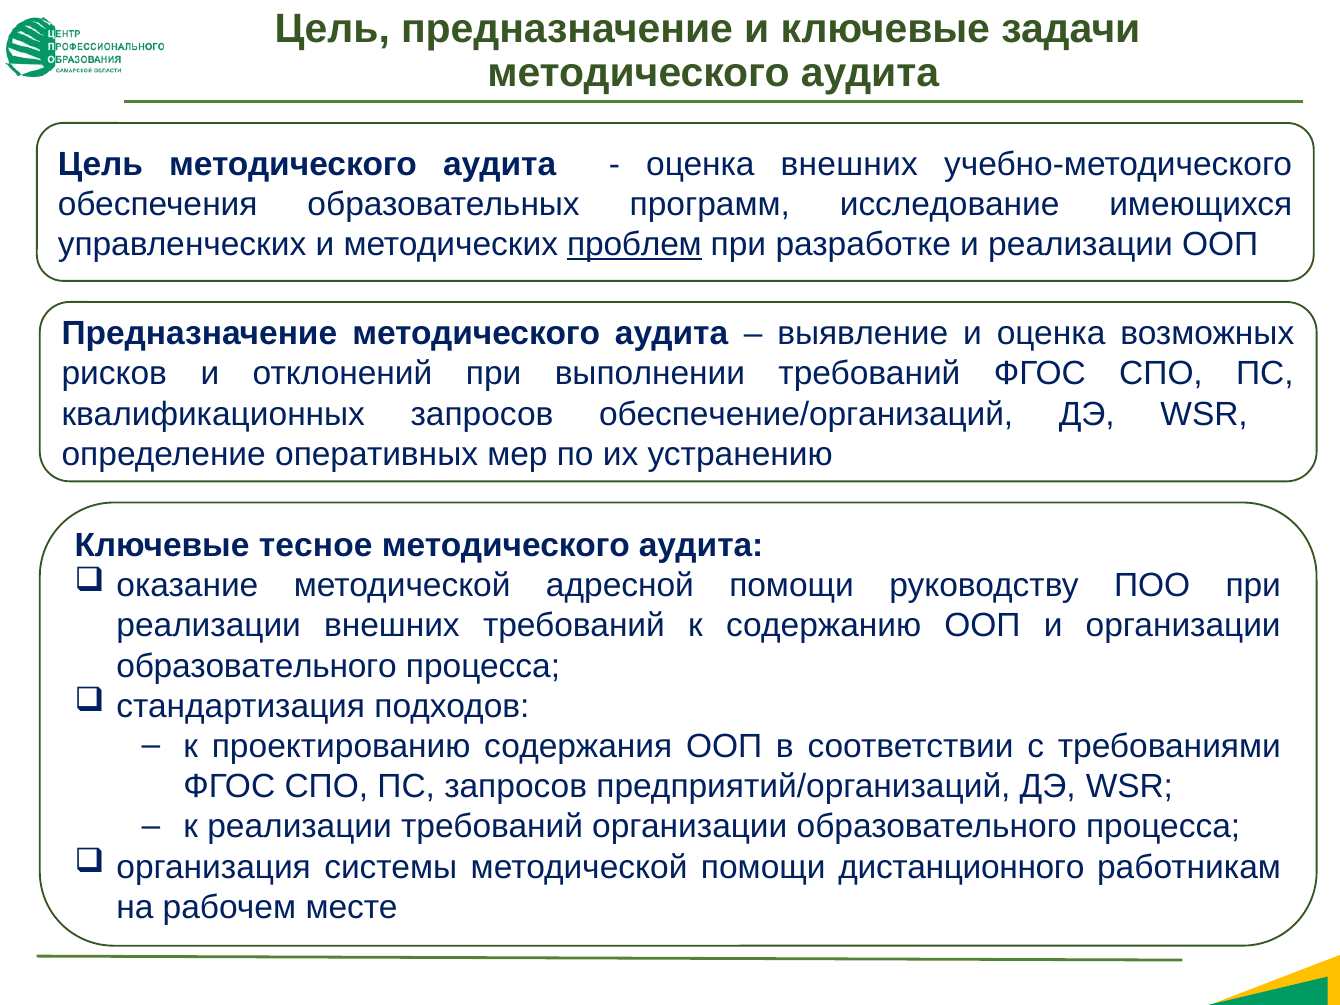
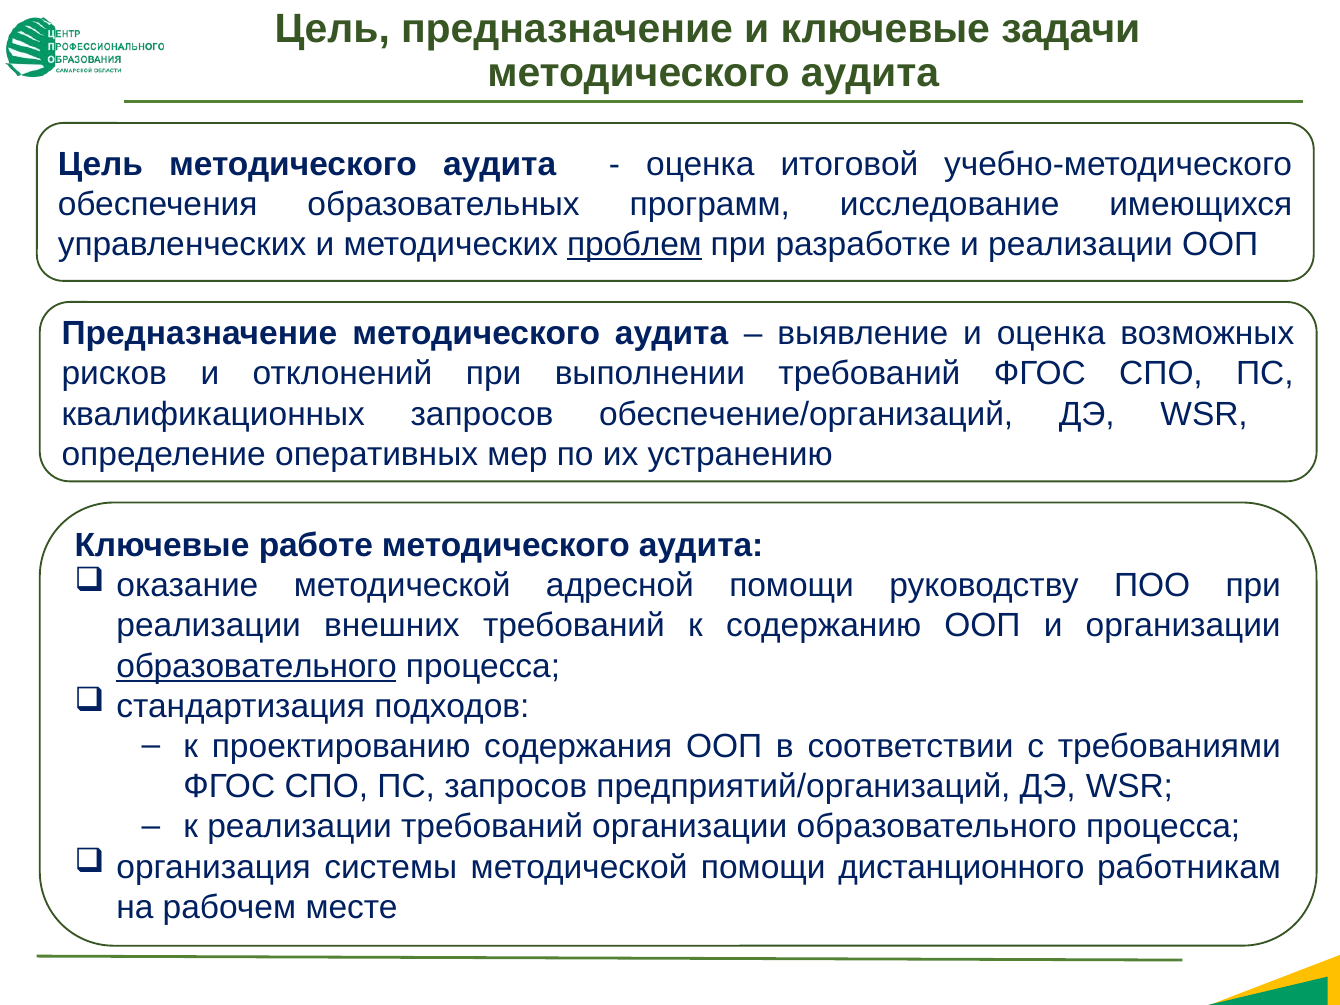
оценка внешних: внешних -> итоговой (849, 164)
тесное: тесное -> работе (316, 546)
образовательного underline: none -> present (257, 666)
